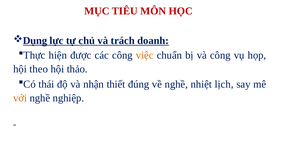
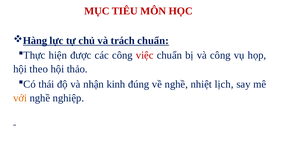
Dụng: Dụng -> Hàng (35, 41)
trách doanh: doanh -> chuẩn (153, 41)
việc colour: orange -> red (145, 55)
thiết: thiết -> kinh (116, 84)
